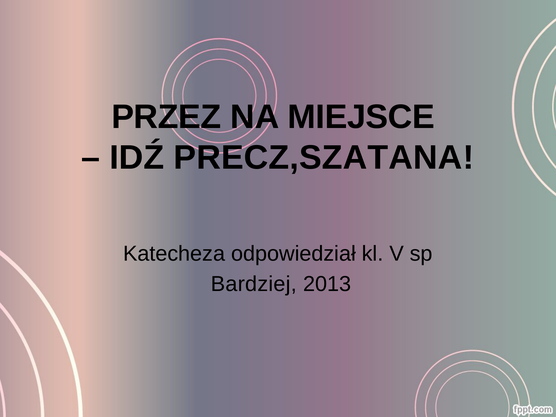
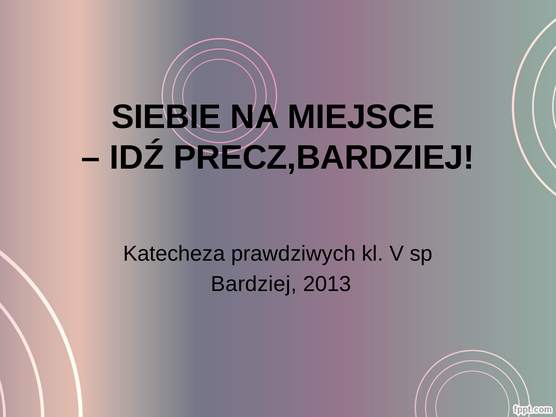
PRZEZ: PRZEZ -> SIEBIE (166, 117)
PRECZ,SZATANA: PRECZ,SZATANA -> PRECZ,BARDZIEJ (324, 158)
odpowiedział: odpowiedział -> prawdziwych (293, 254)
